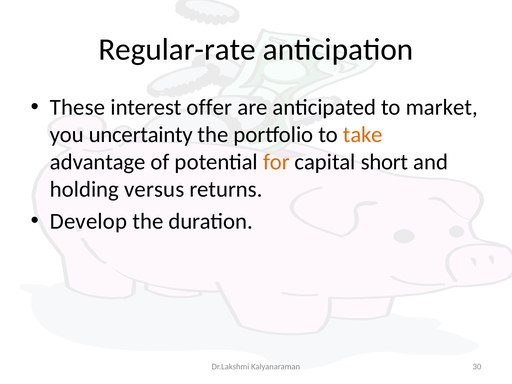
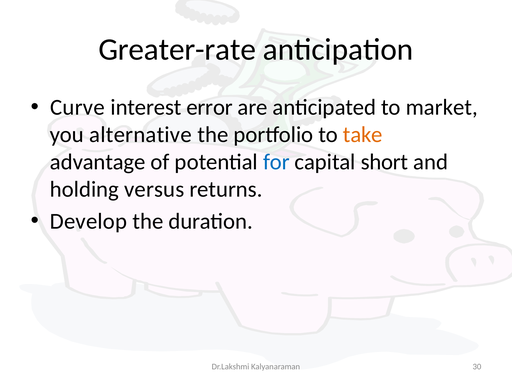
Regular-rate: Regular-rate -> Greater-rate (177, 50)
These: These -> Curve (78, 107)
offer: offer -> error (210, 107)
uncertainty: uncertainty -> alternative (141, 135)
for colour: orange -> blue (276, 162)
